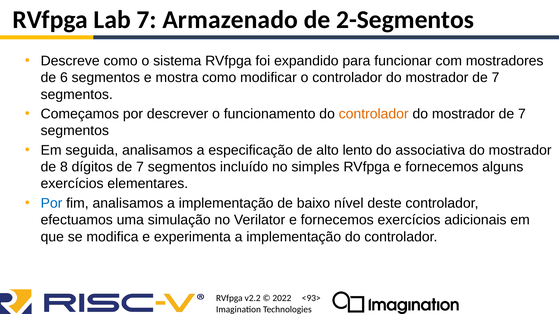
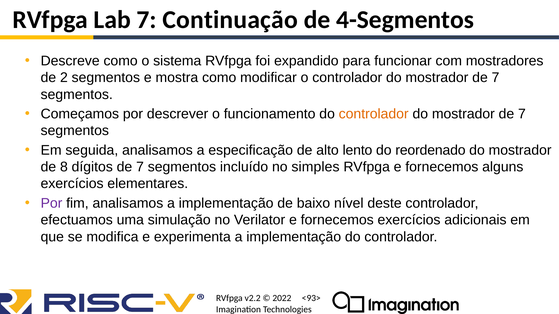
Armazenado: Armazenado -> Continuação (230, 20)
2-Segmentos: 2-Segmentos -> 4-Segmentos (405, 20)
6: 6 -> 2 (64, 78)
associativa: associativa -> reordenado (430, 150)
Por colour: blue -> purple (51, 204)
